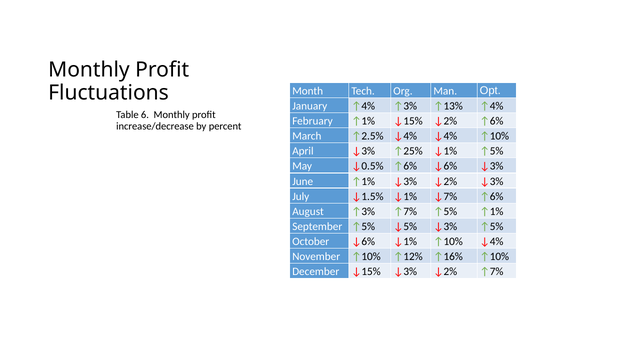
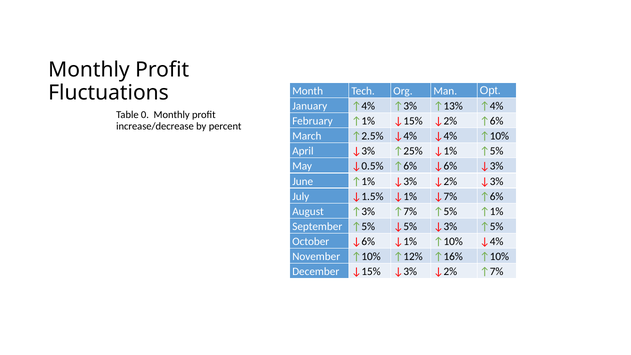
6: 6 -> 0 (145, 115)
